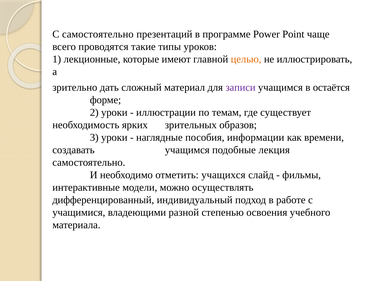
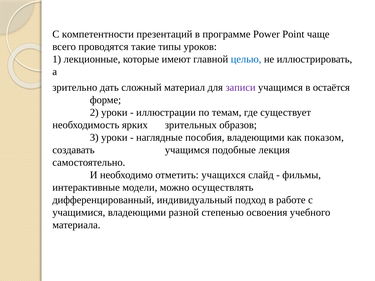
С самостоятельно: самостоятельно -> компетентности (98, 34)
целью colour: orange -> blue (246, 59)
пособия информации: информации -> владеющими (256, 138)
времени: времени -> показом (324, 138)
